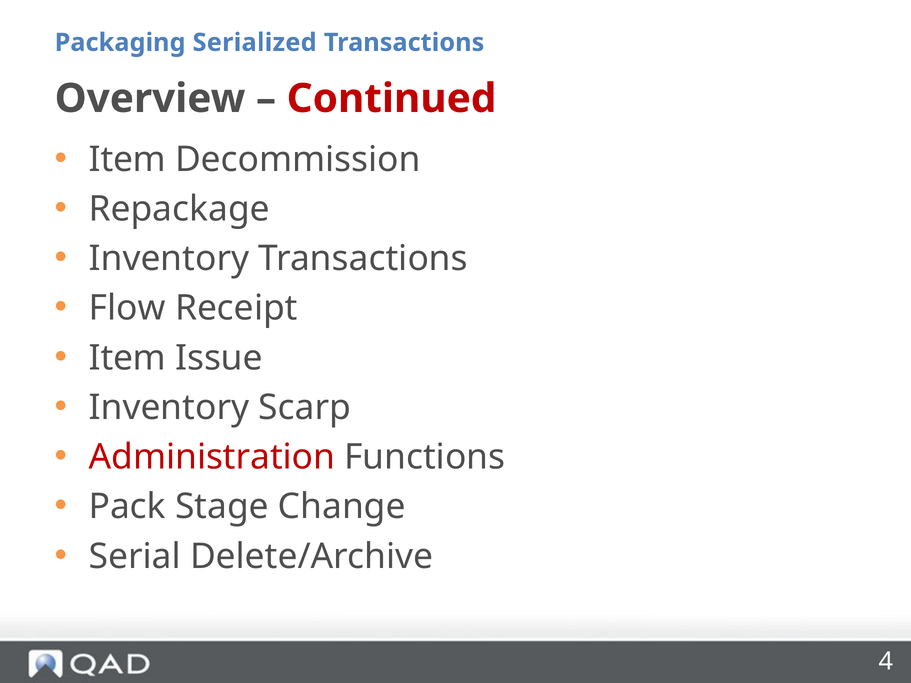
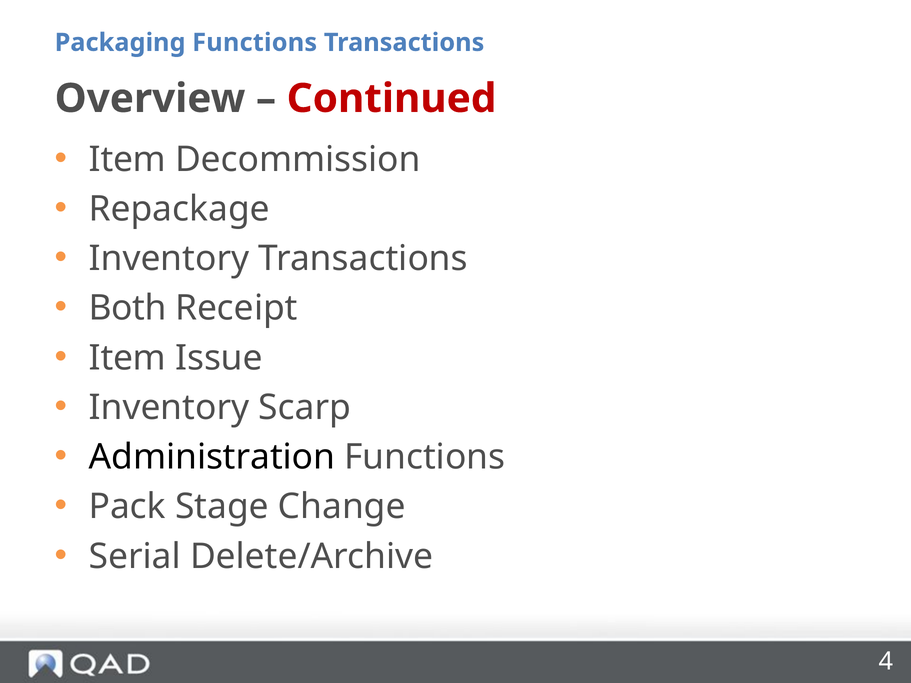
Packaging Serialized: Serialized -> Functions (255, 43)
Flow: Flow -> Both (128, 308)
Administration colour: red -> black (212, 457)
